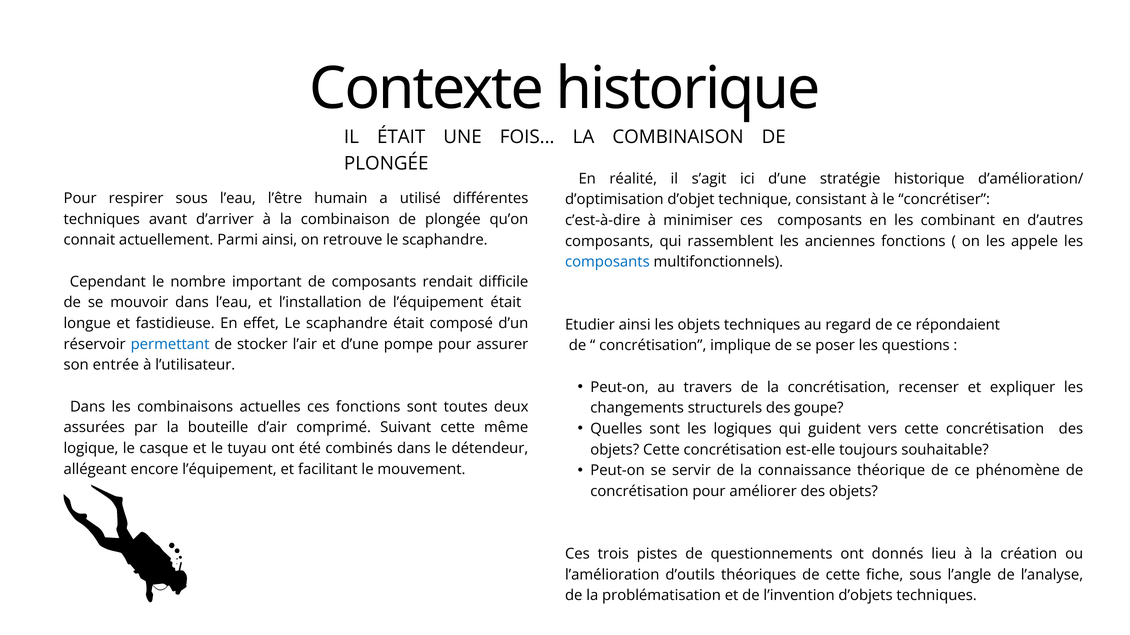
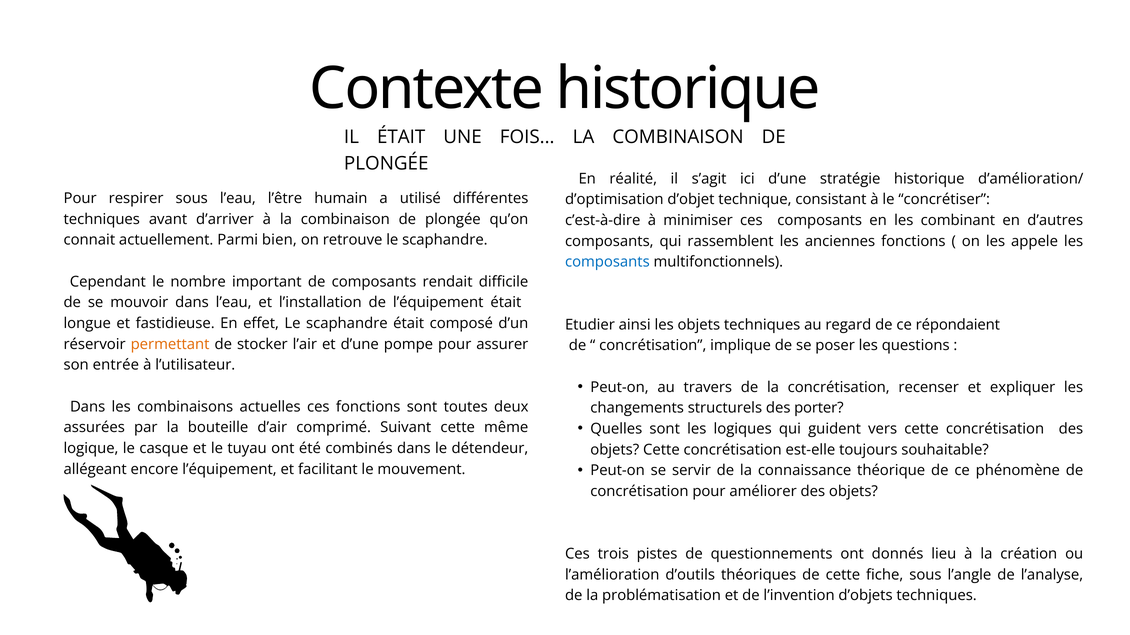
Parmi ainsi: ainsi -> bien (279, 240)
permettant colour: blue -> orange (170, 345)
goupe: goupe -> porter (819, 408)
